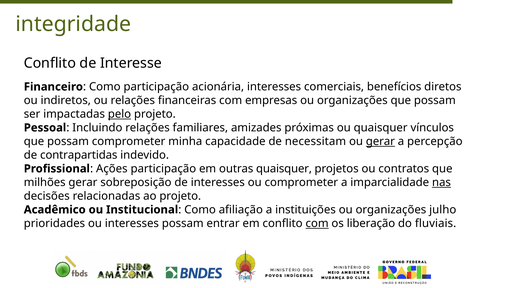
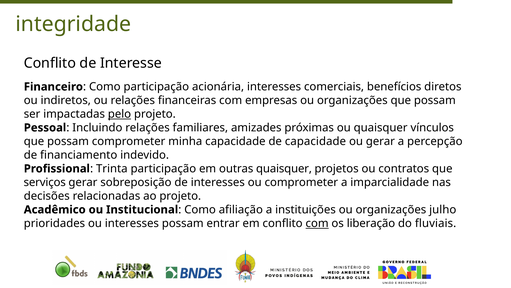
de necessitam: necessitam -> capacidade (315, 141)
gerar underline: present -> none (380, 141)
contrapartidas: contrapartidas -> financiamento (79, 155)
Ações: Ações -> Trinta (112, 168)
milhões: milhões -> serviços (45, 182)
nas underline: present -> none (442, 182)
